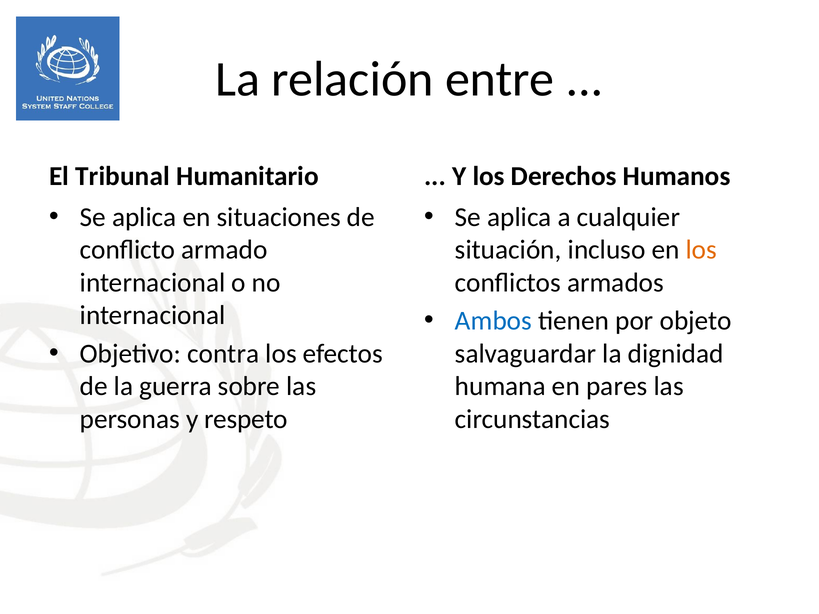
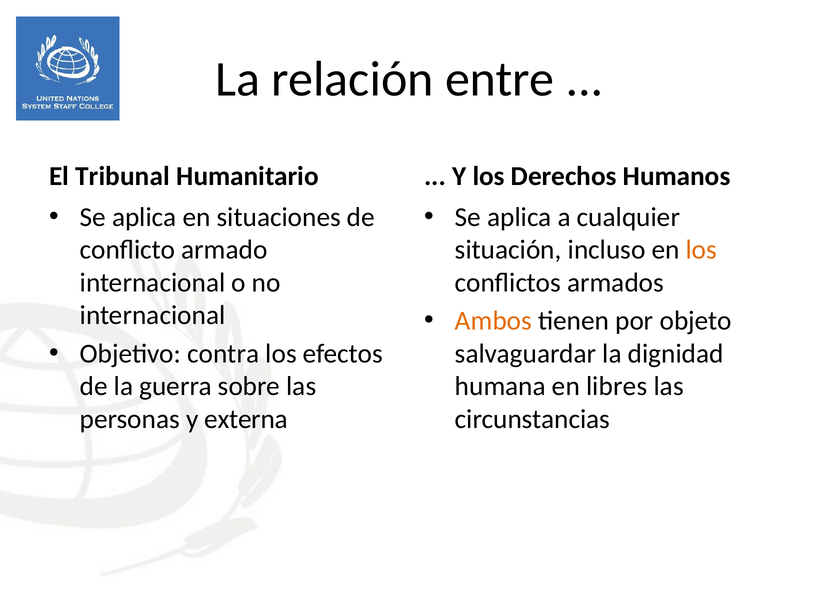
Ambos colour: blue -> orange (493, 321)
pares: pares -> libres (617, 386)
respeto: respeto -> externa (246, 419)
